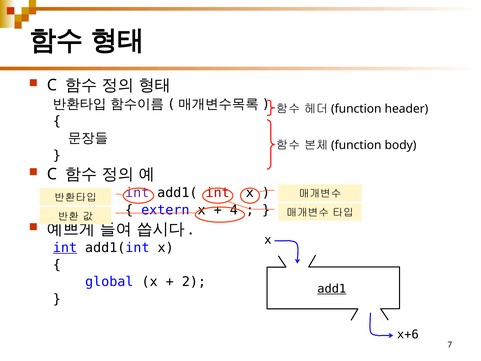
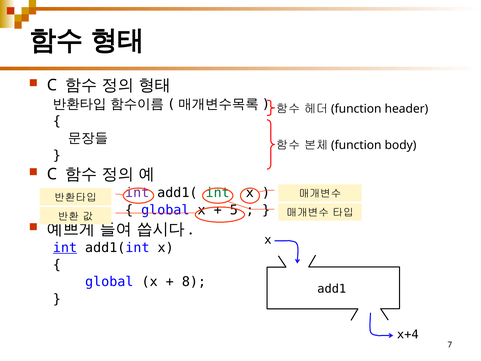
int colour: red -> green (218, 193)
extern: extern -> global (165, 210)
4: 4 -> 5 (234, 210)
2: 2 -> 8 (194, 282)
add1 underline: present -> none (332, 289)
x+6: x+6 -> x+4 (408, 334)
